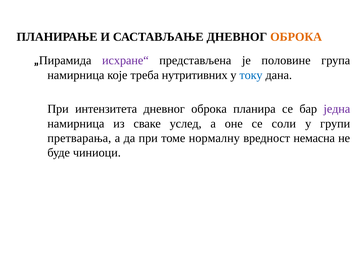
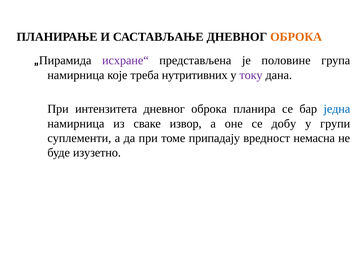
току colour: blue -> purple (251, 75)
једна colour: purple -> blue (337, 109)
услед: услед -> извор (186, 124)
соли: соли -> добу (284, 124)
претварања: претварања -> суплементи (79, 138)
нормалну: нормалну -> припадају (214, 138)
чиниоци: чиниоци -> изузетно (97, 153)
